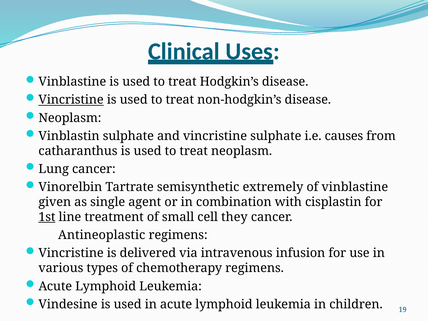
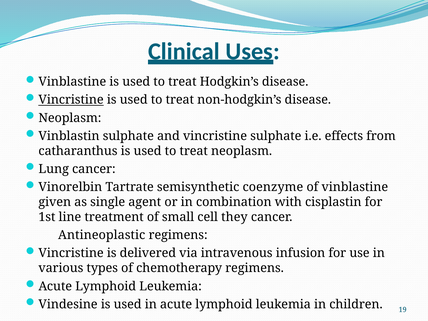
causes: causes -> effects (344, 136)
extremely: extremely -> coenzyme (273, 187)
1st underline: present -> none (47, 217)
